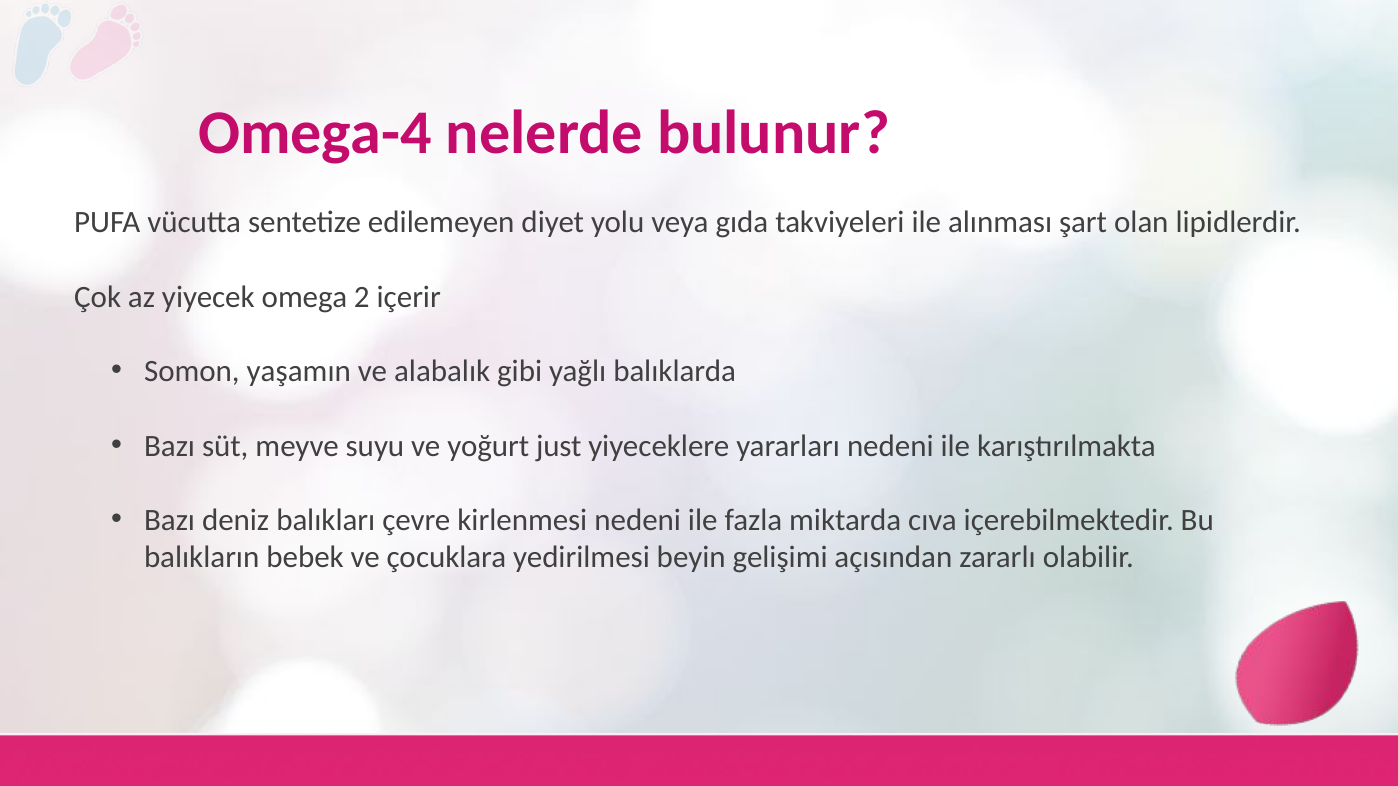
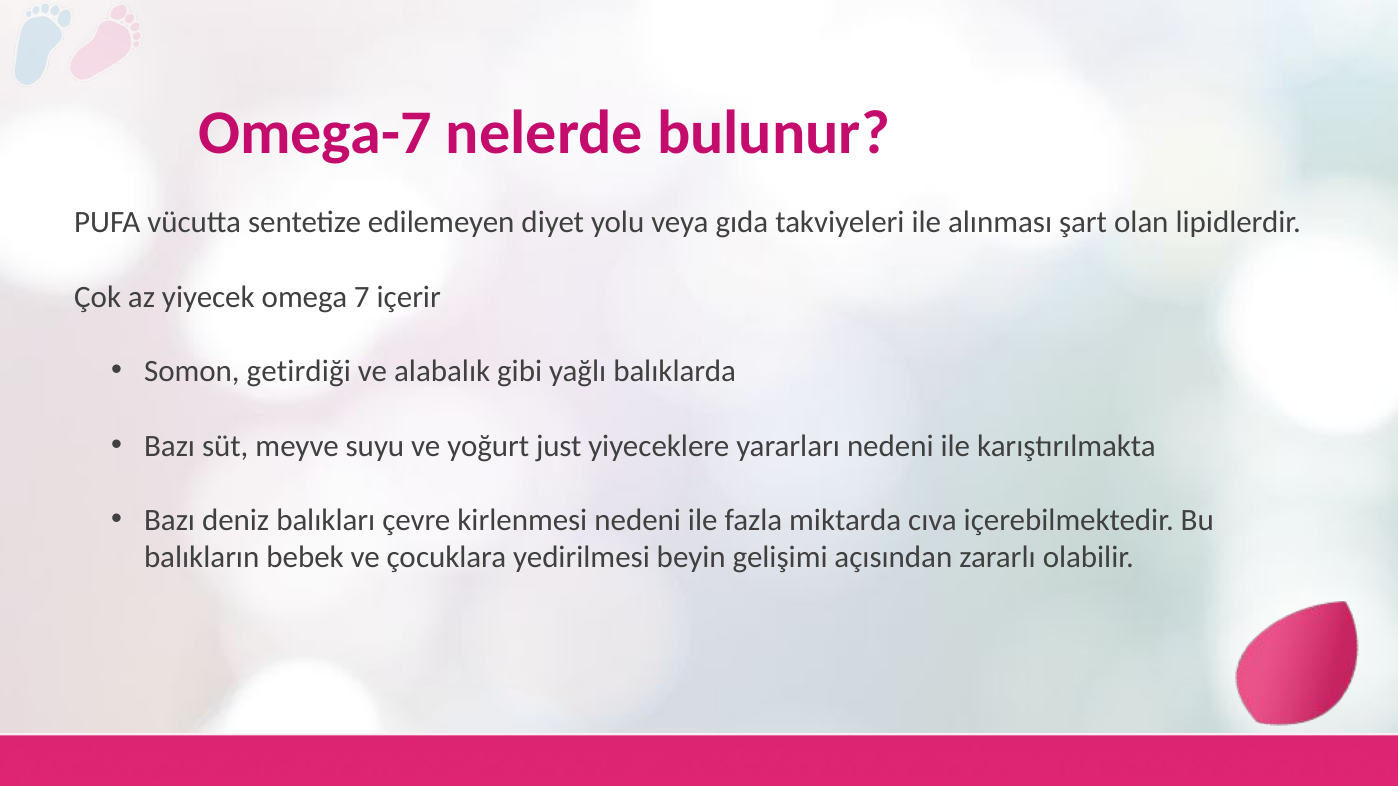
Omega-4: Omega-4 -> Omega-7 (315, 133)
2: 2 -> 7 (362, 297)
yaşamın: yaşamın -> getirdiği (299, 372)
